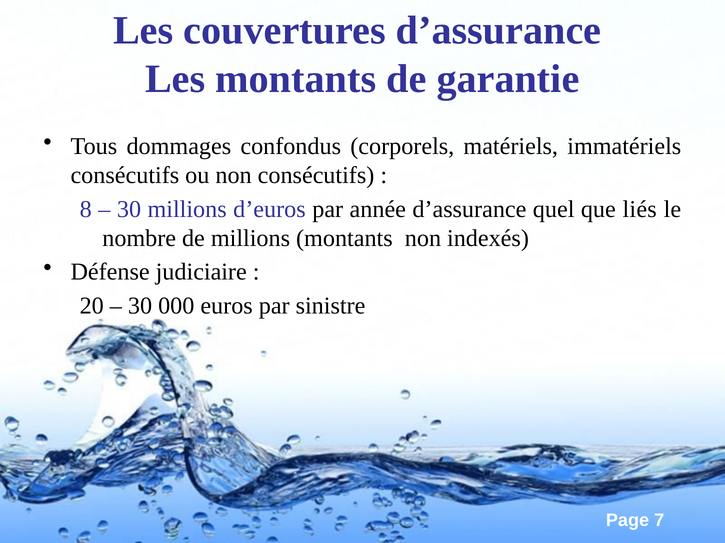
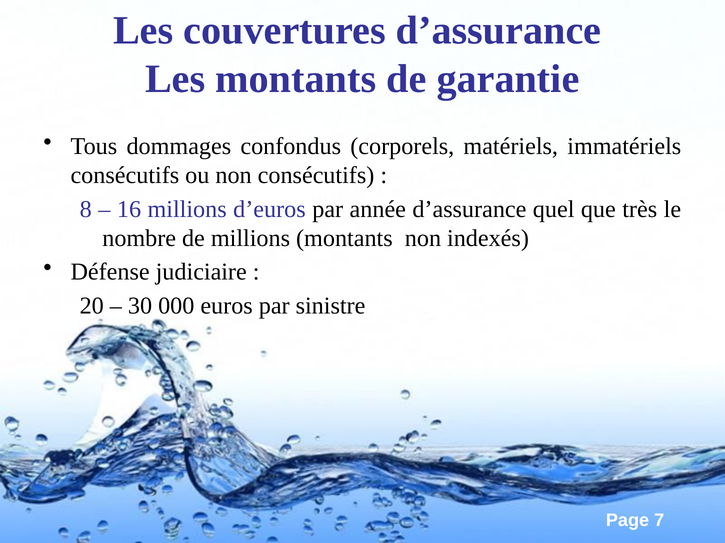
30: 30 -> 16 (129, 209)
liés: liés -> très (640, 209)
